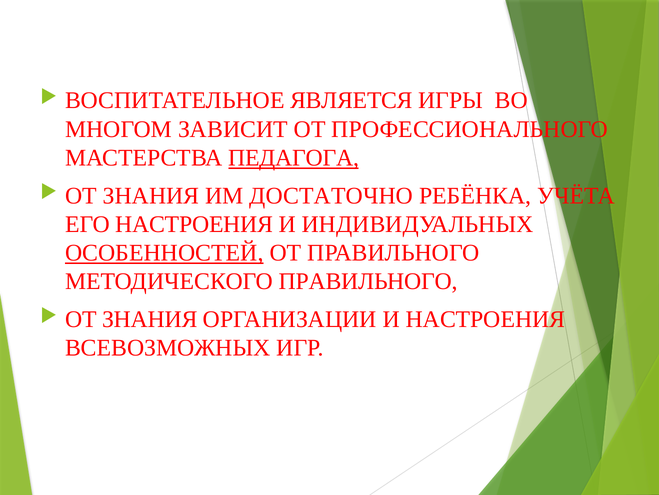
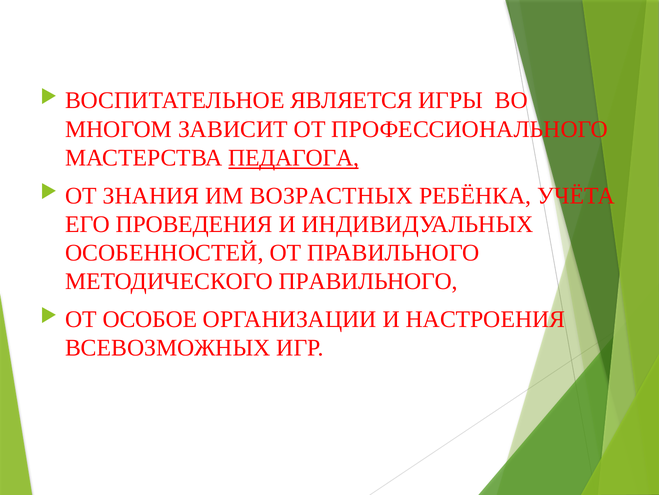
ДОСТАТОЧНО: ДОСТАТОЧНО -> ВОЗРАСТНЫХ (331, 195)
ЕГО НАСТРОЕНИЯ: НАСТРОЕНИЯ -> ПРОВЕДЕНИЯ (194, 224)
ОСОБЕННОСТЕЙ underline: present -> none (164, 253)
ЗНАНИЯ: ЗНАНИЯ -> ОСОБОЕ (150, 319)
